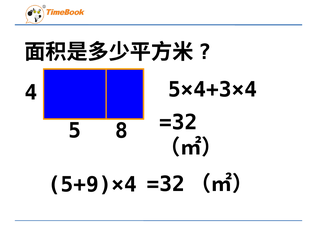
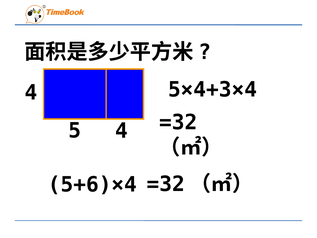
5 8: 8 -> 4 (122, 131)
5+9)×4: 5+9)×4 -> 5+6)×4 (92, 185)
